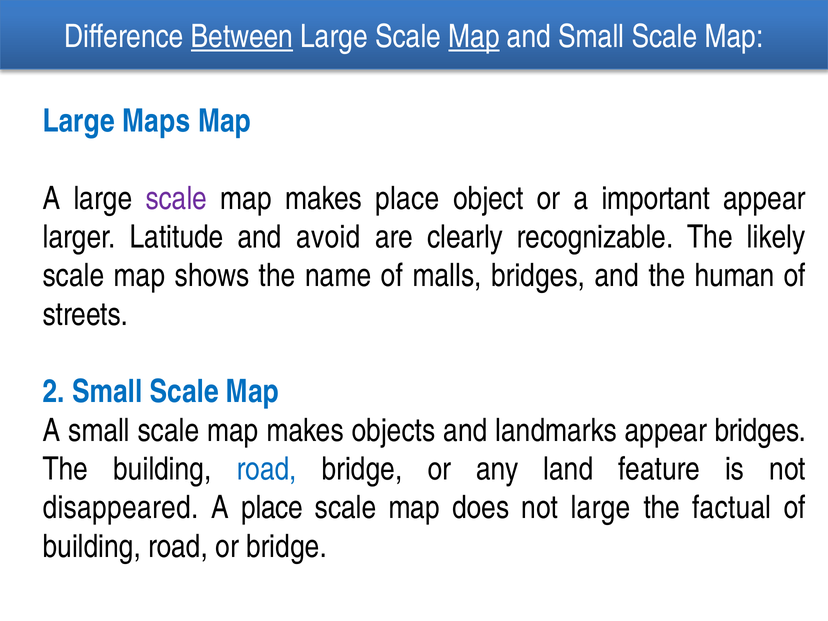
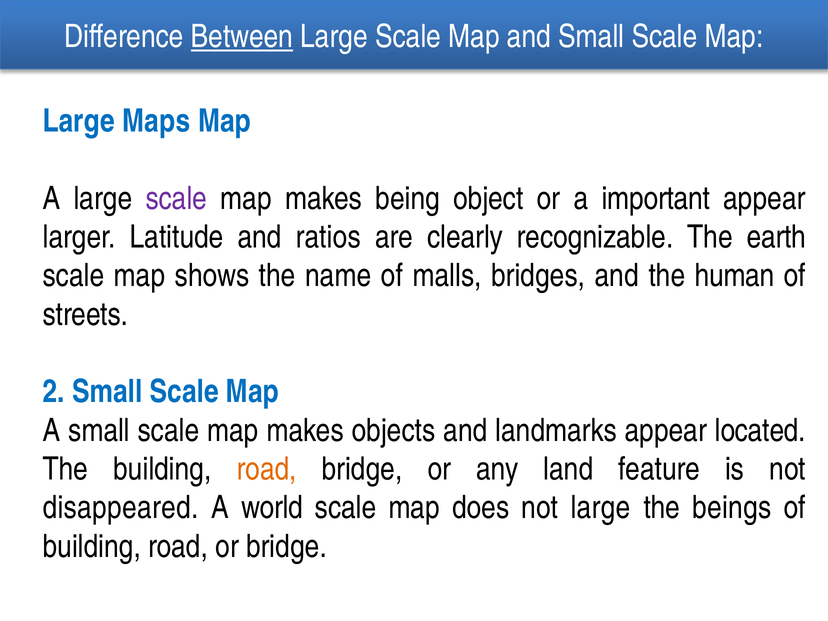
Map underline: present -> none (474, 37)
makes place: place -> being (408, 198)
avoid: avoid -> ratios (328, 237)
likely: likely -> earth (776, 237)
appear bridges: bridges -> located (760, 430)
road colour: blue -> orange (267, 469)
A place: place -> world (272, 508)
factual: factual -> beings (732, 508)
